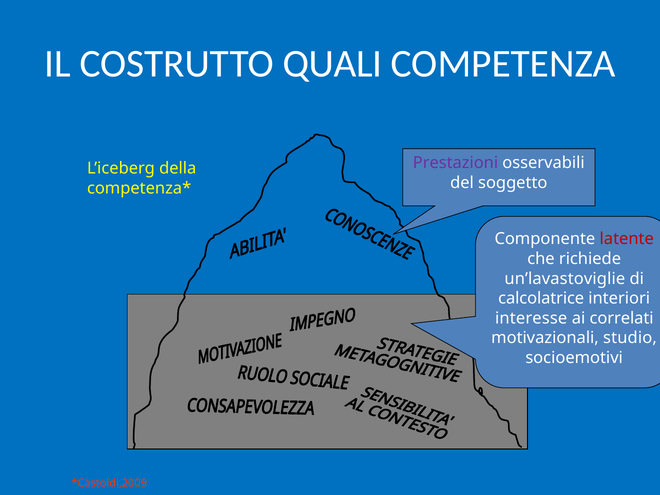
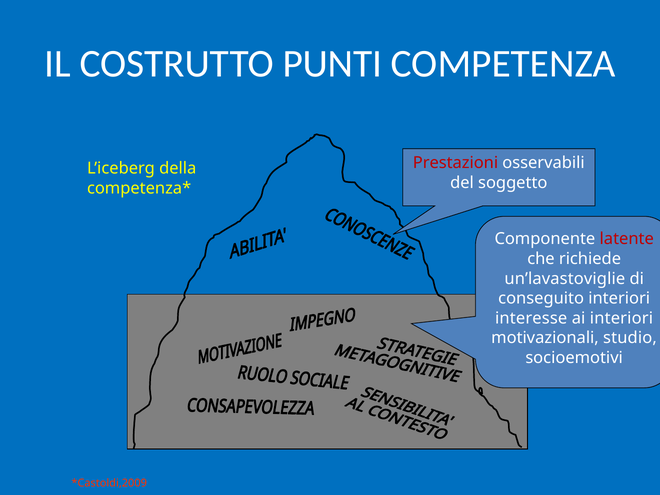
QUALI: QUALI -> PUNTI (332, 64)
Prestazioni colour: purple -> red (455, 163)
calcolatrice: calcolatrice -> conseguito (541, 298)
ai correlati: correlati -> interiori (621, 318)
